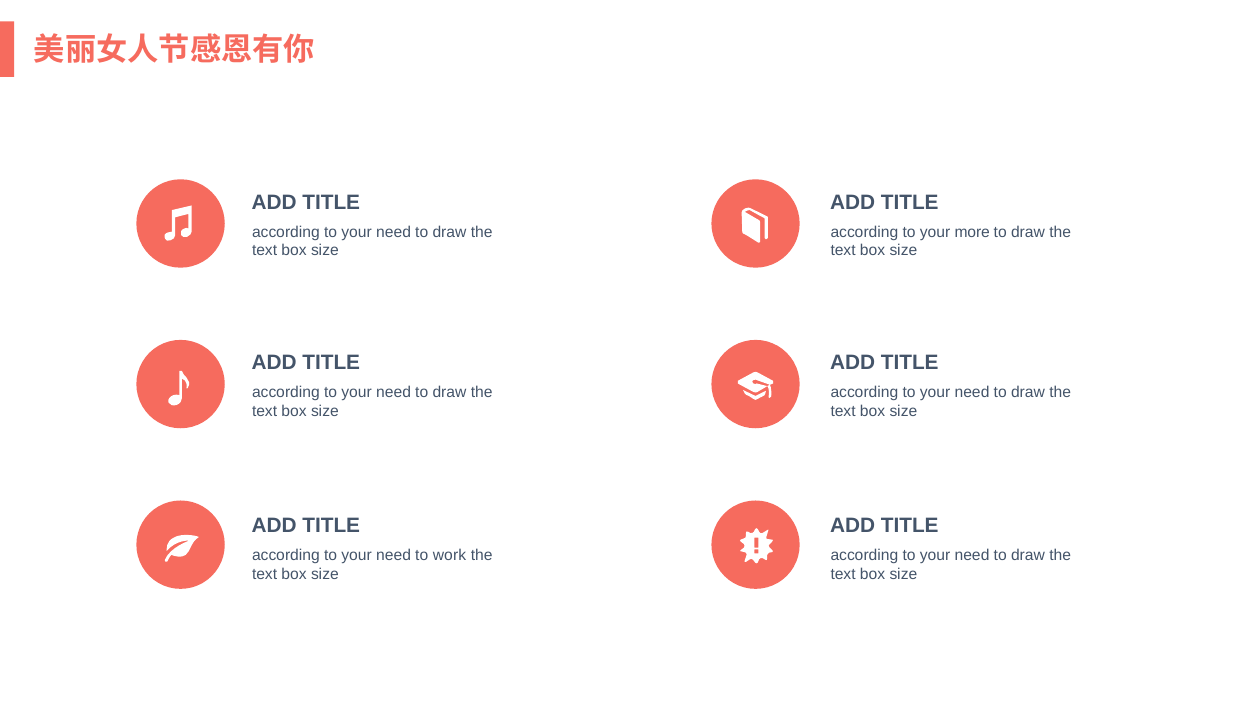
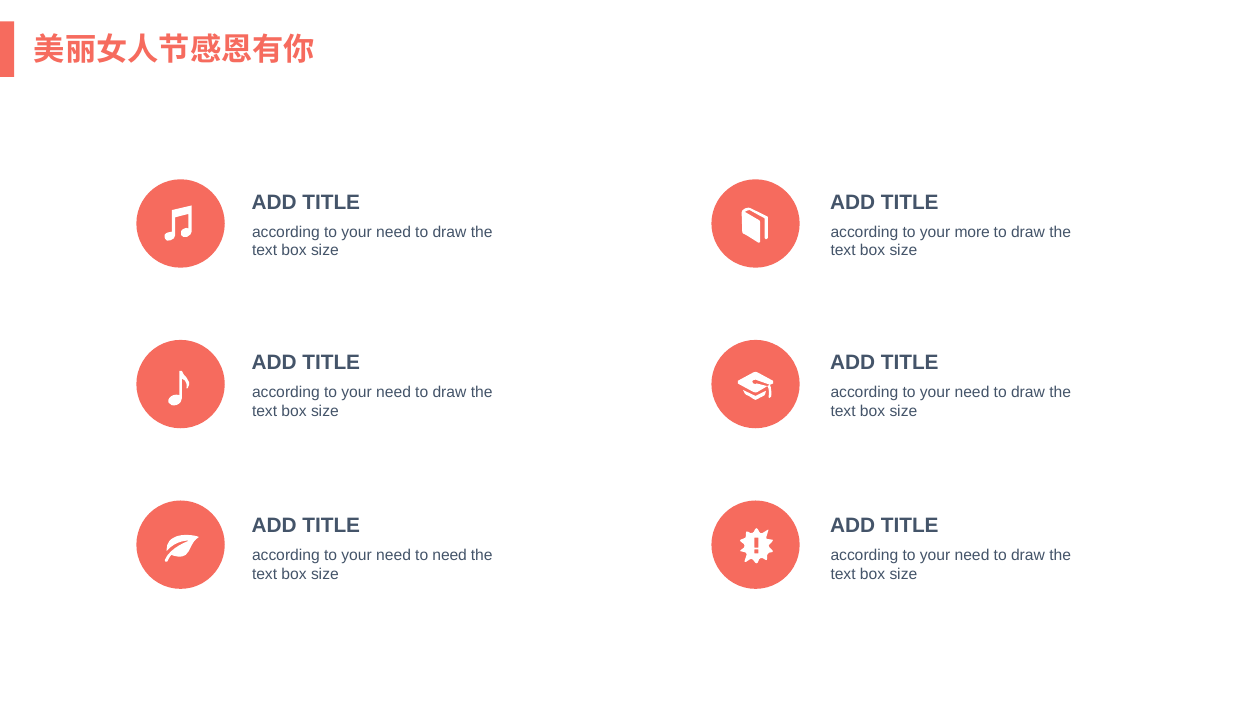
to work: work -> need (450, 556)
